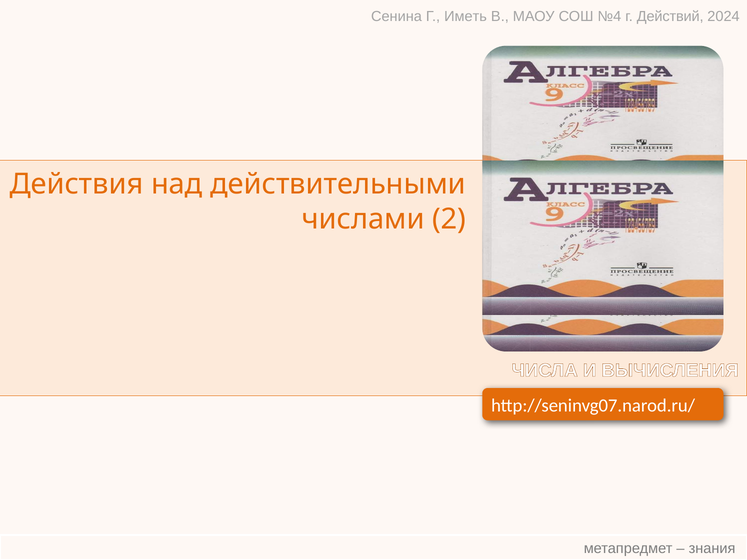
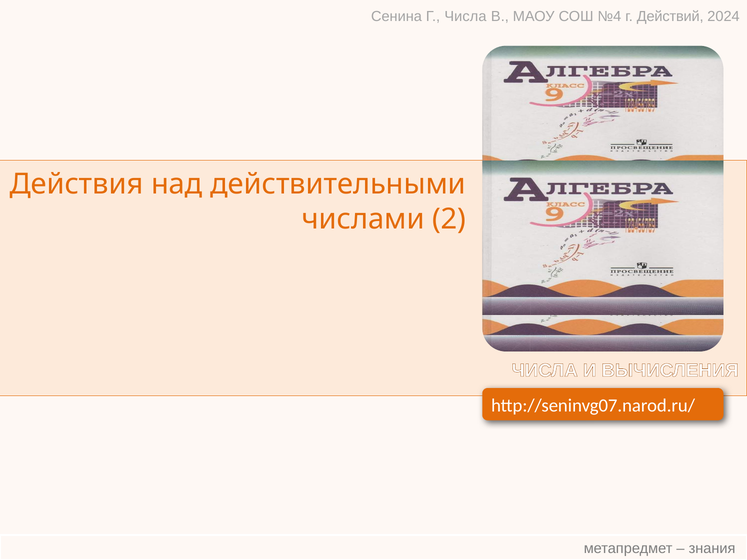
Г Иметь: Иметь -> Числа (465, 16)
